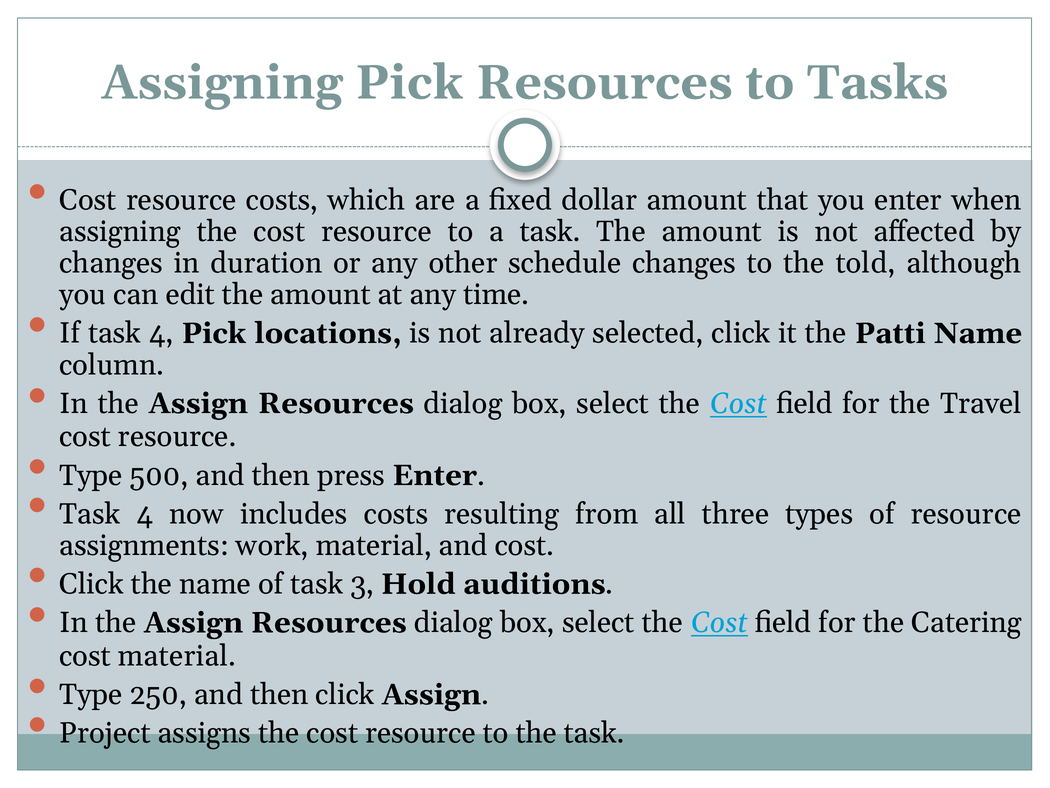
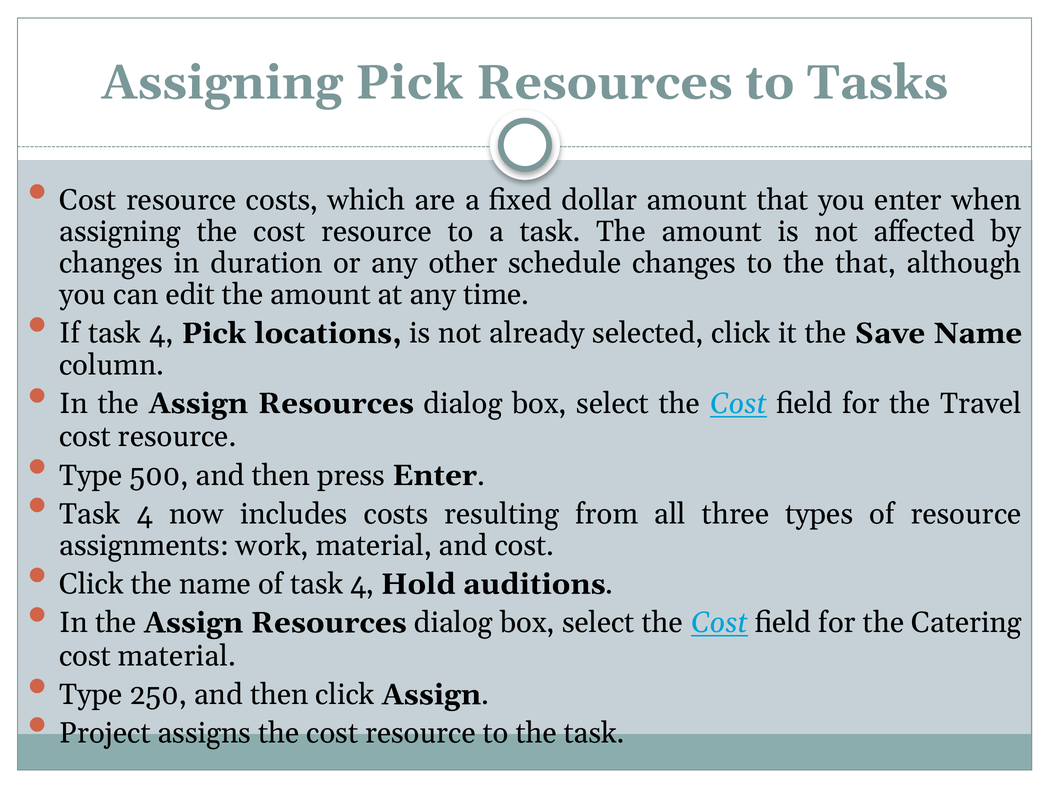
the told: told -> that (865, 263)
Patti: Patti -> Save (890, 333)
of task 3: 3 -> 4 (362, 584)
